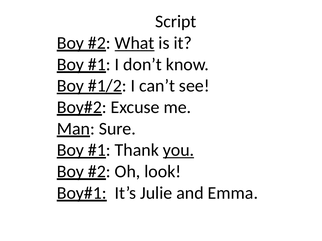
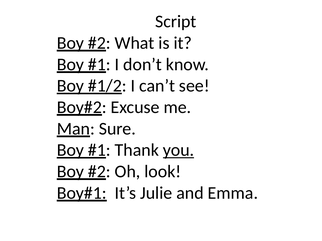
What underline: present -> none (135, 43)
